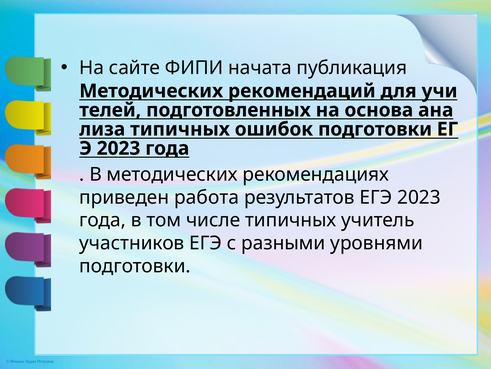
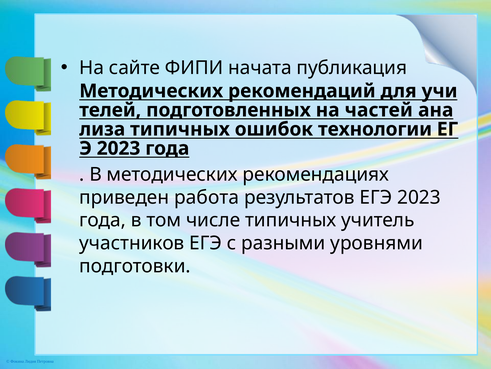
основа: основа -> частей (379, 110)
ошибок подготовки: подготовки -> технологии (375, 129)
